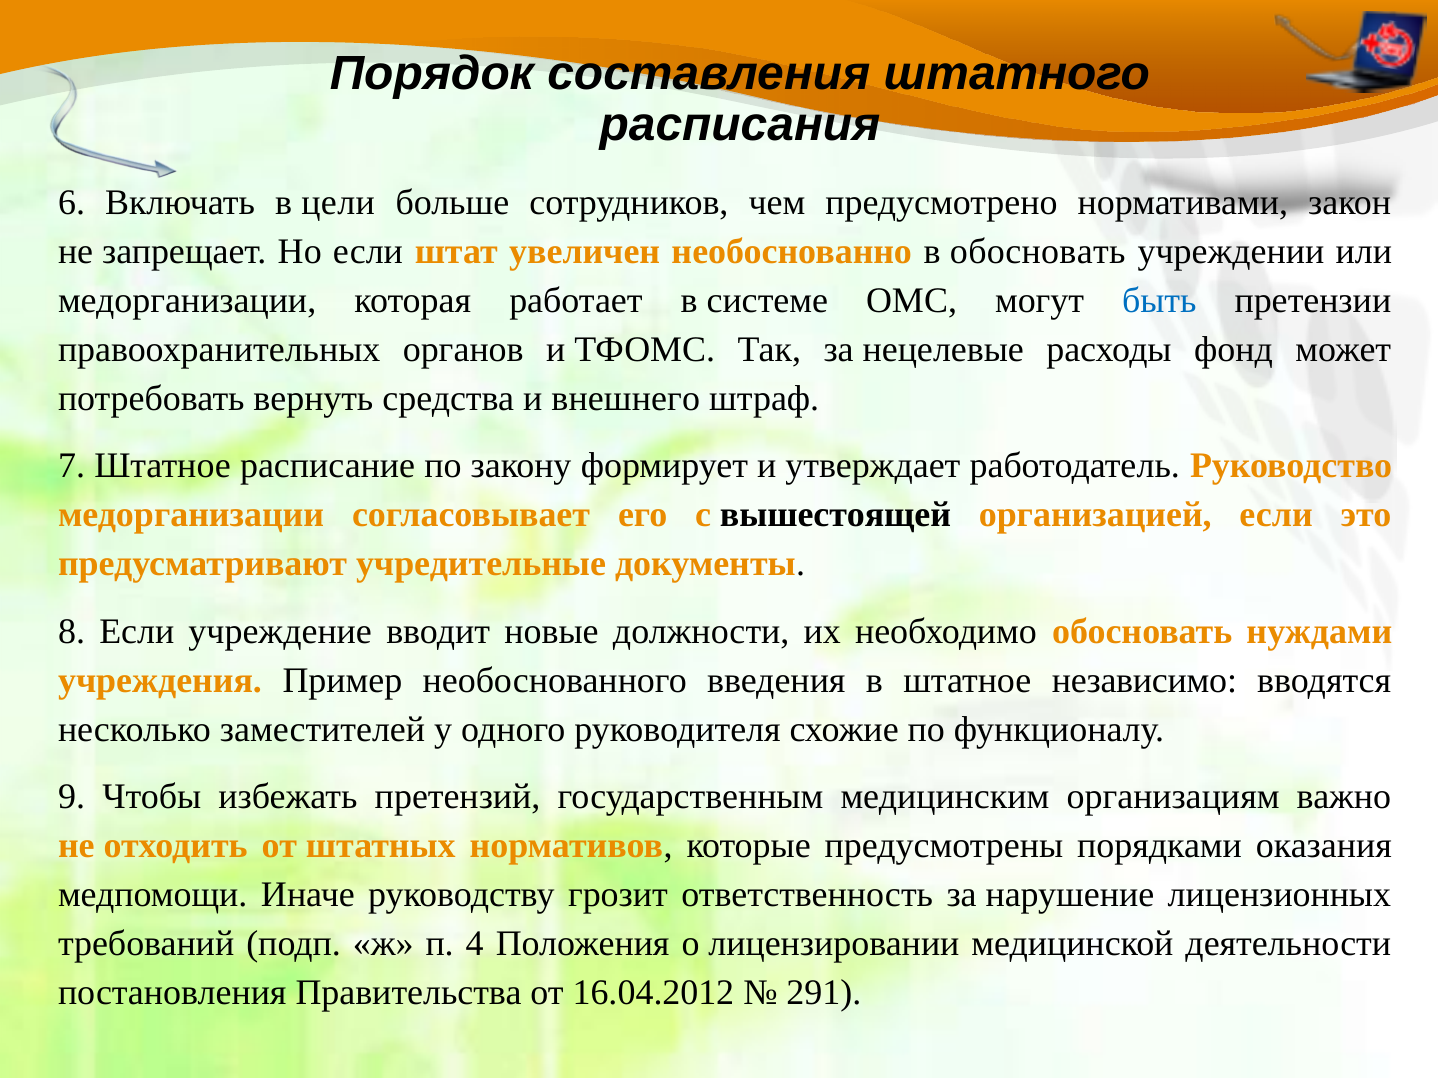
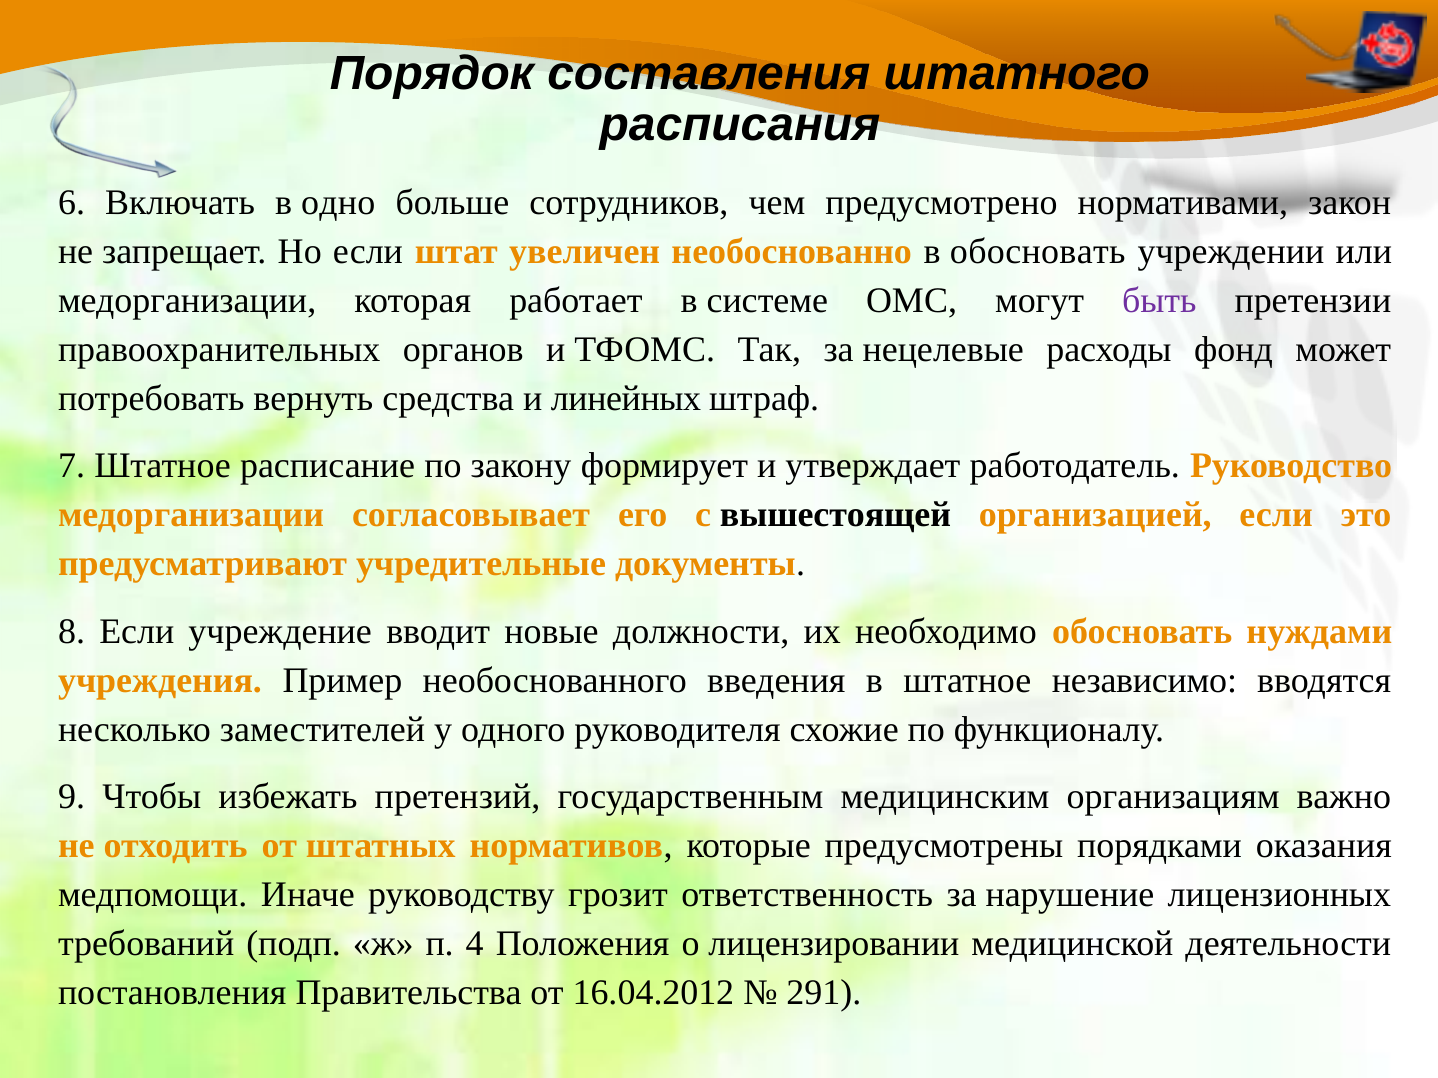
цели: цели -> одно (338, 202)
быть colour: blue -> purple (1159, 301)
внешнего: внешнего -> линейных (626, 399)
